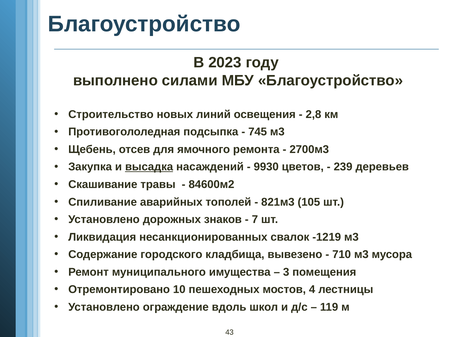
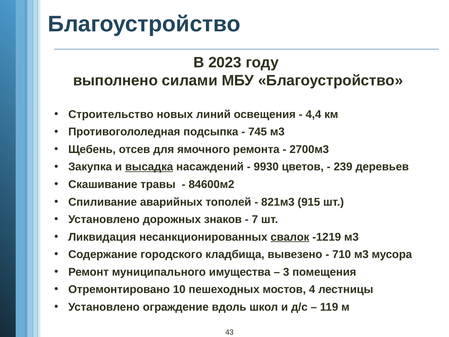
2,8: 2,8 -> 4,4 (313, 114)
105: 105 -> 915 (309, 202)
свалок underline: none -> present (290, 237)
